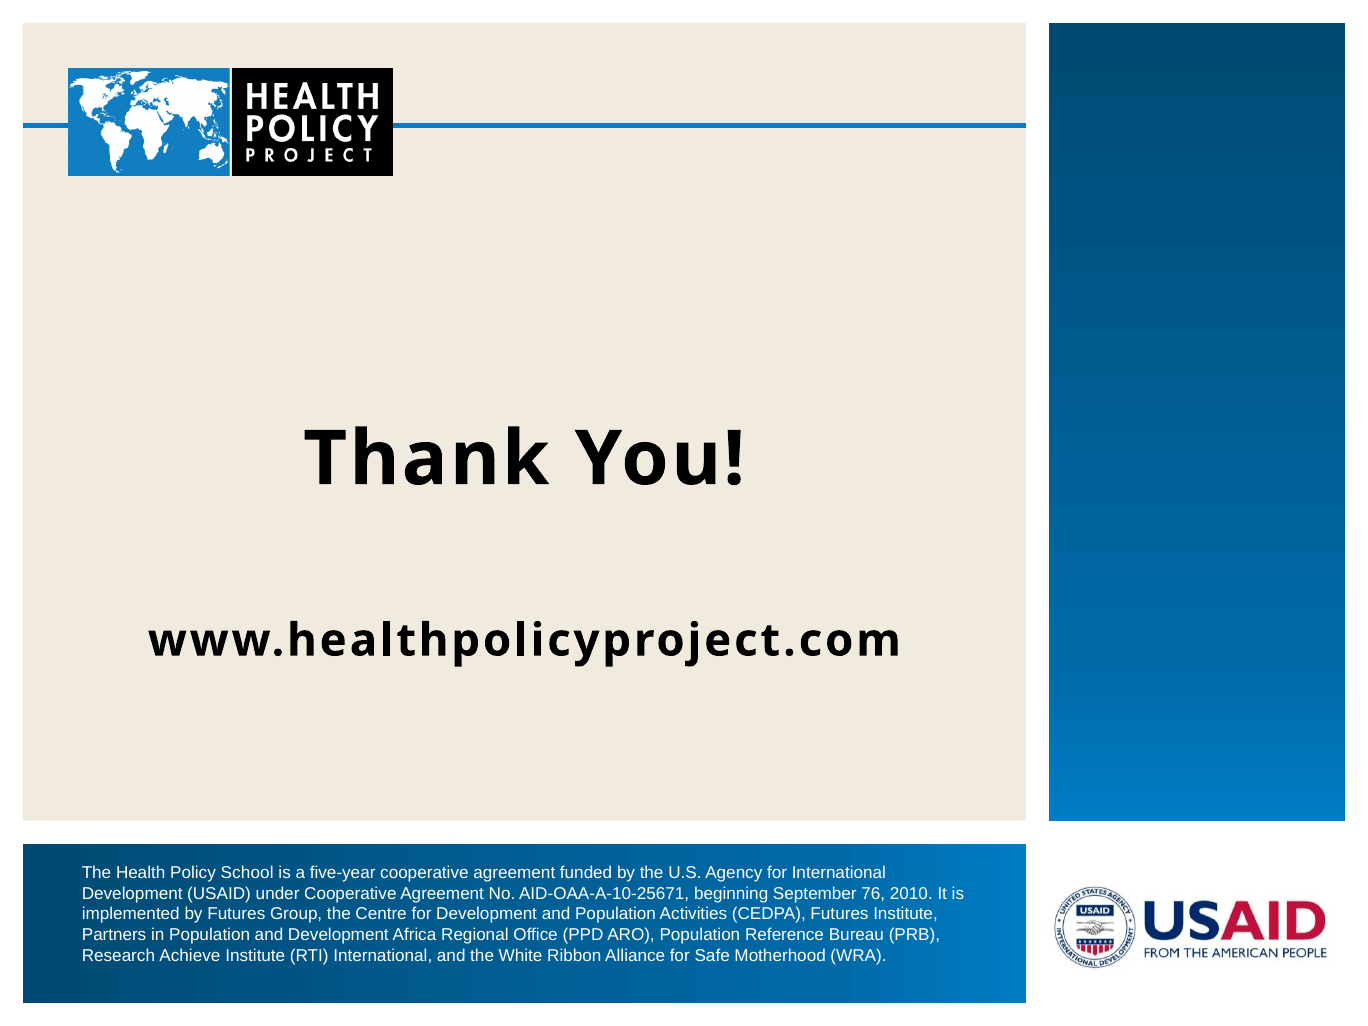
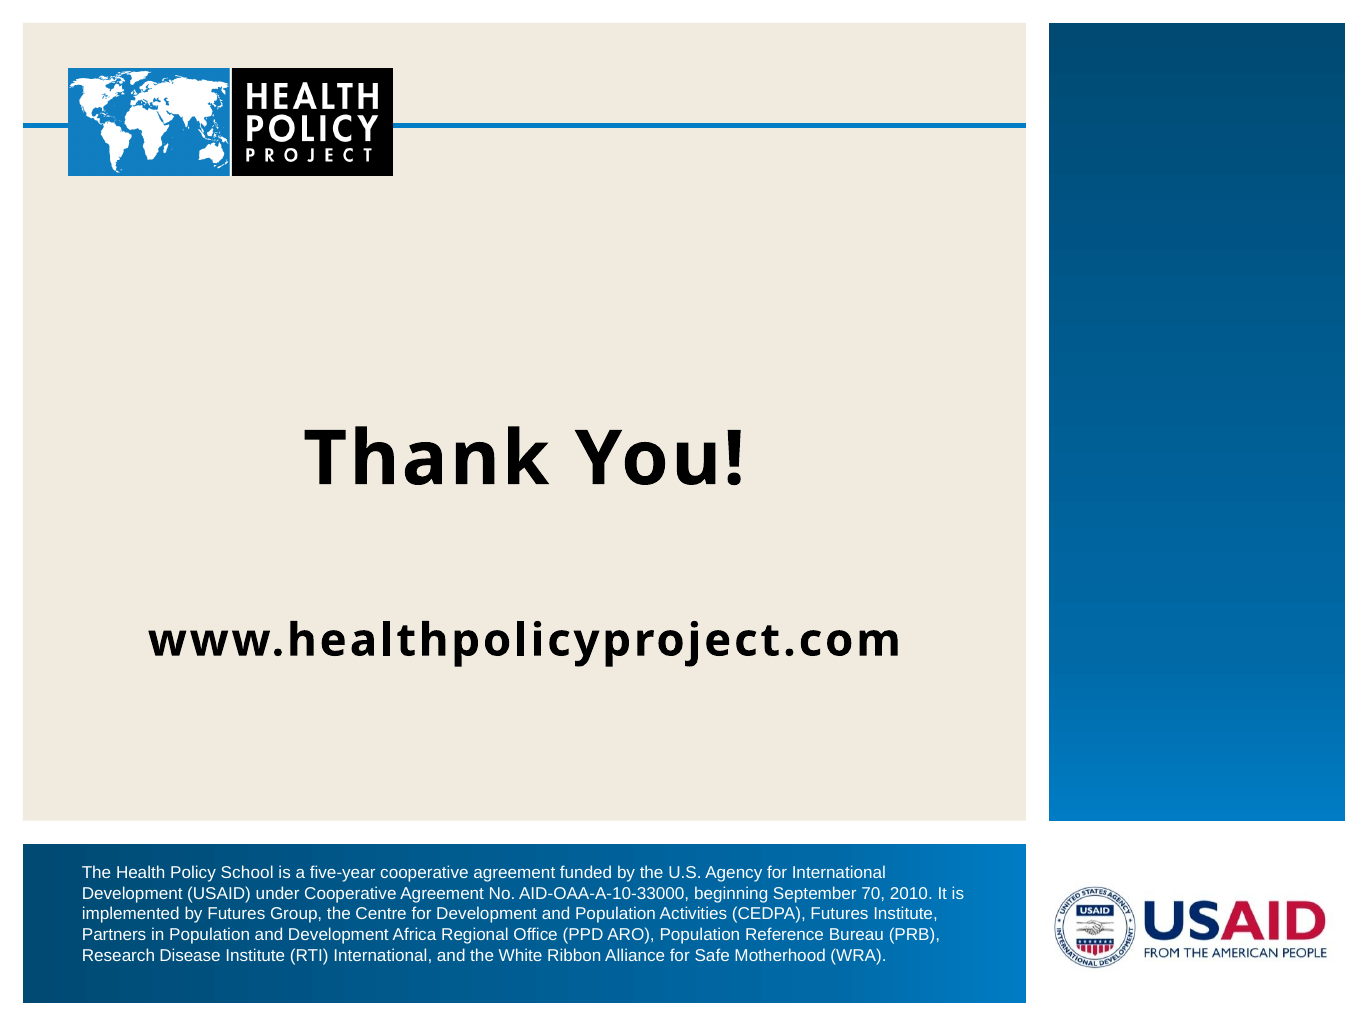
AID-OAA-A-10-25671: AID-OAA-A-10-25671 -> AID-OAA-A-10-33000 (604, 894)
76: 76 -> 70 (873, 894)
Achieve: Achieve -> Disease (190, 955)
